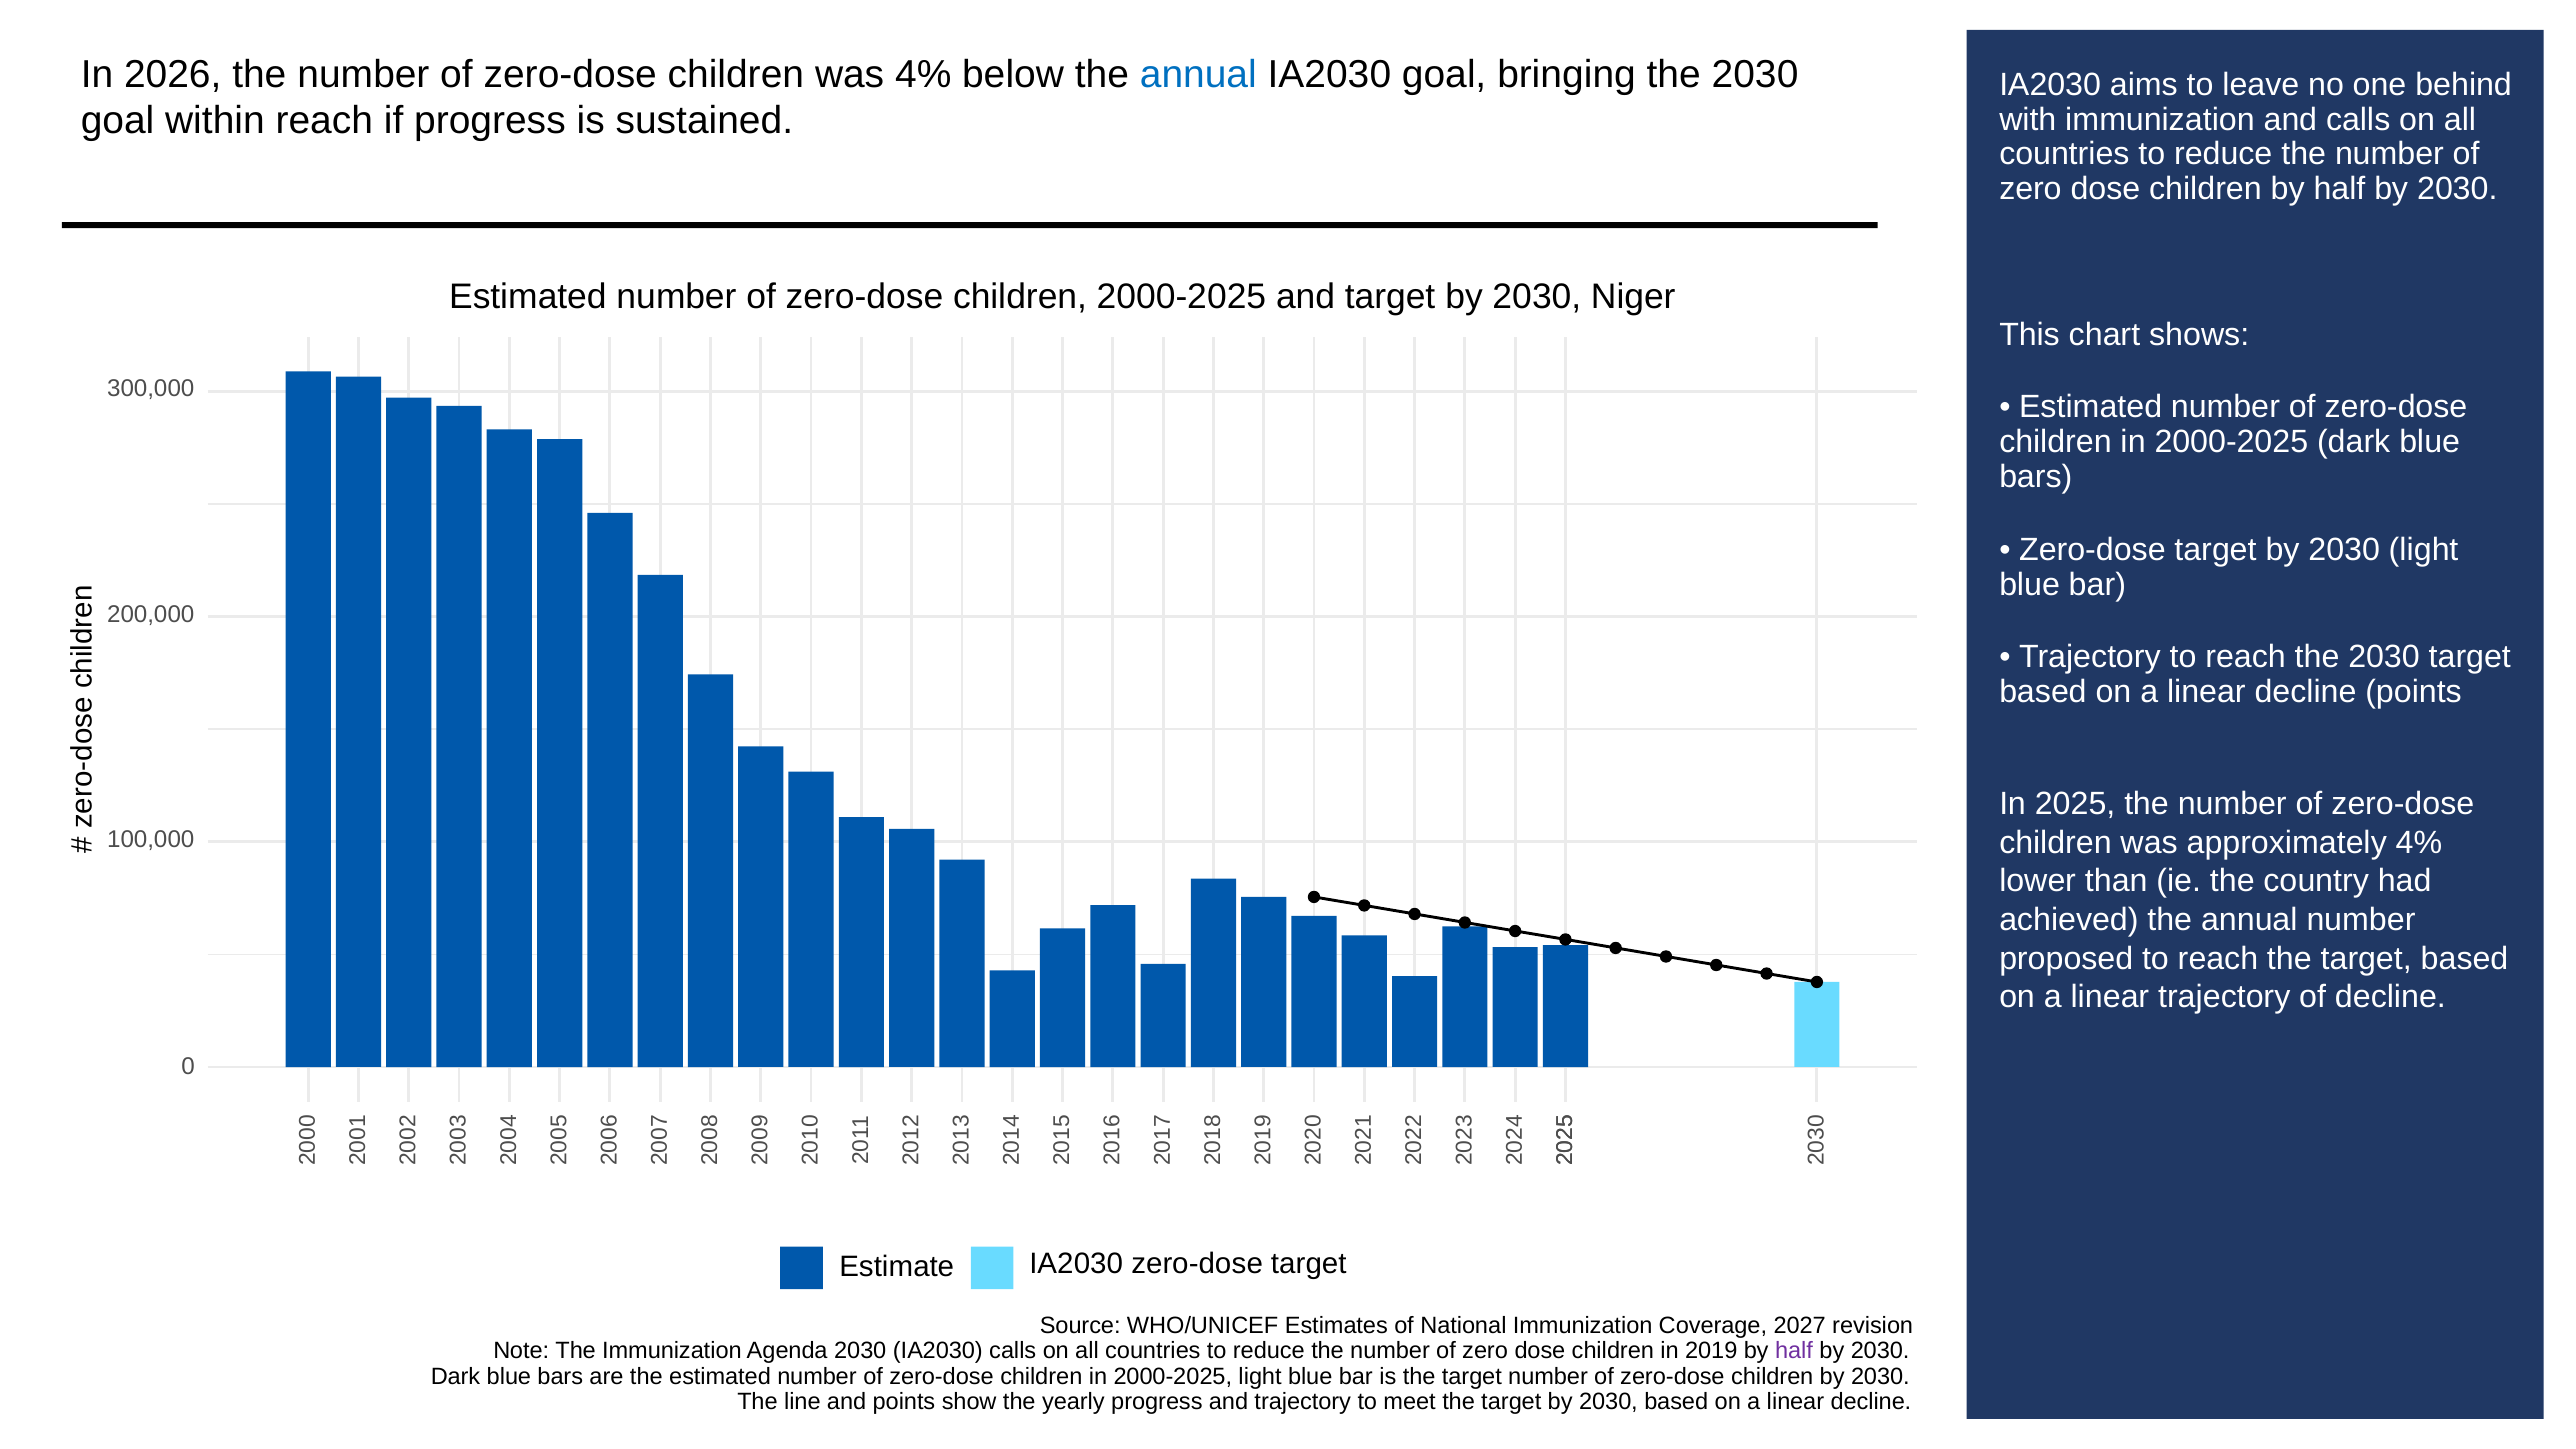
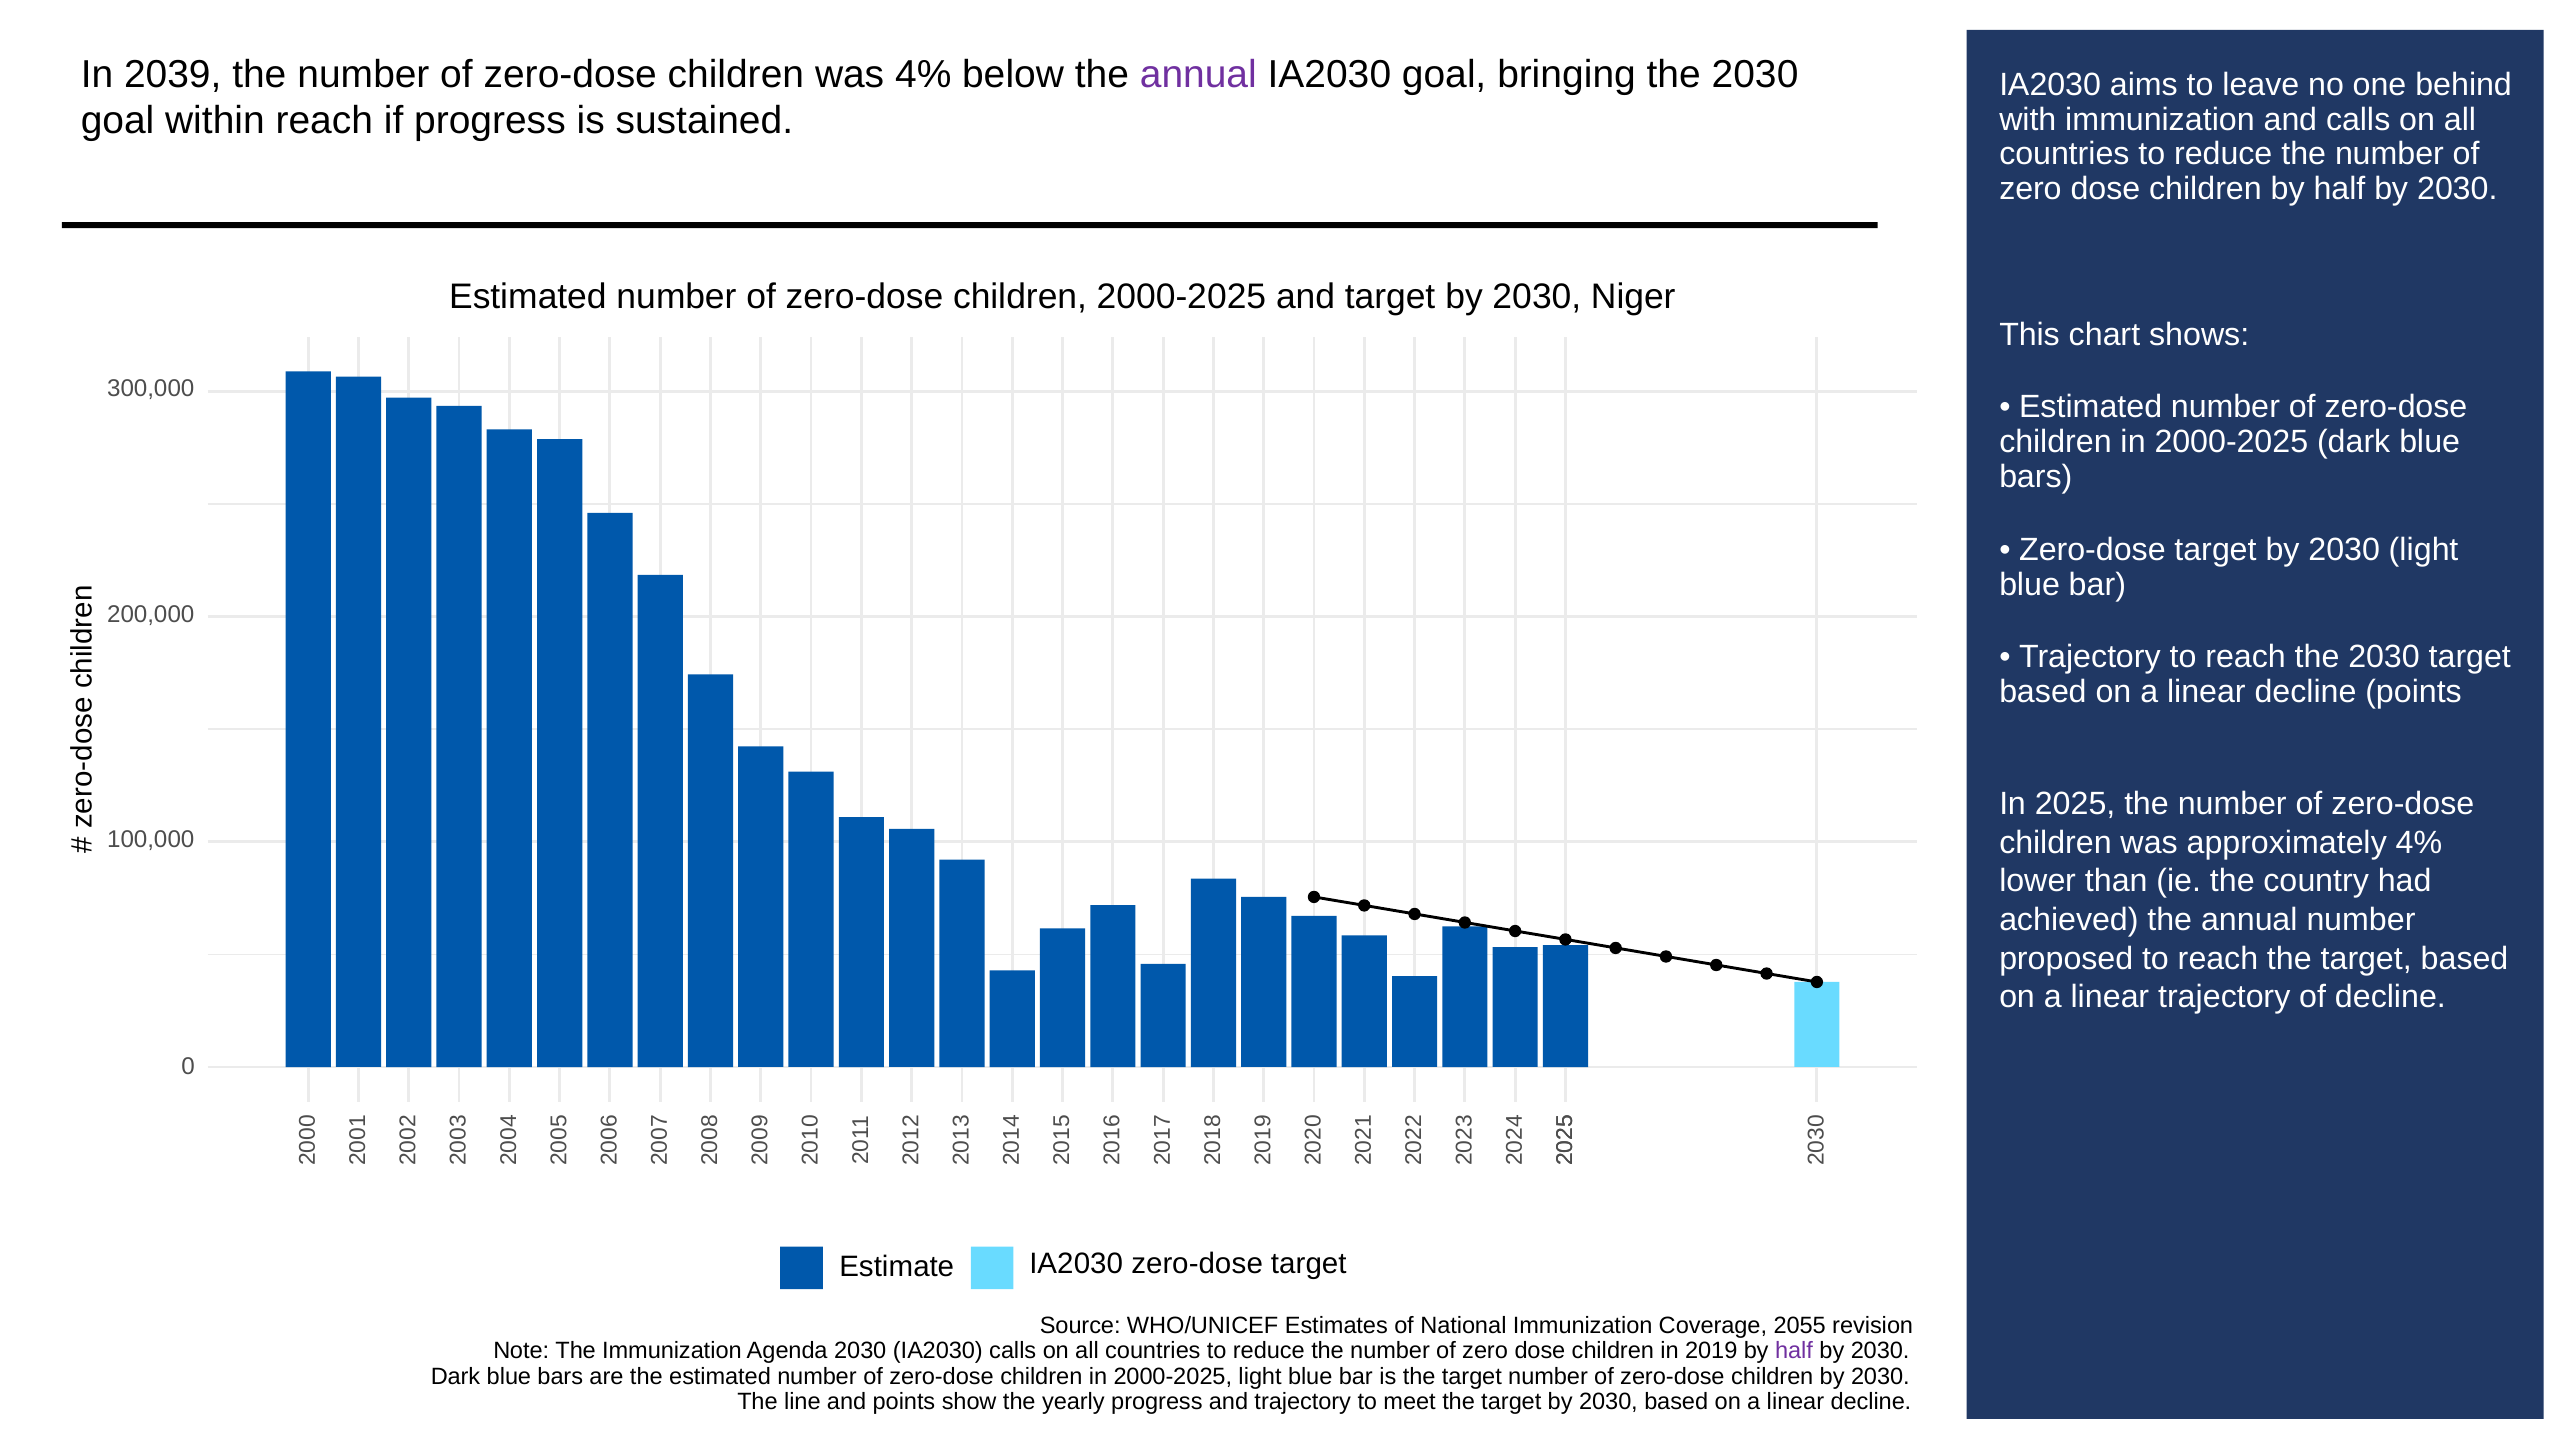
2026: 2026 -> 2039 (173, 74)
annual colour: blue -> purple (1198, 74)
2027: 2027 -> 2055 (1800, 1326)
